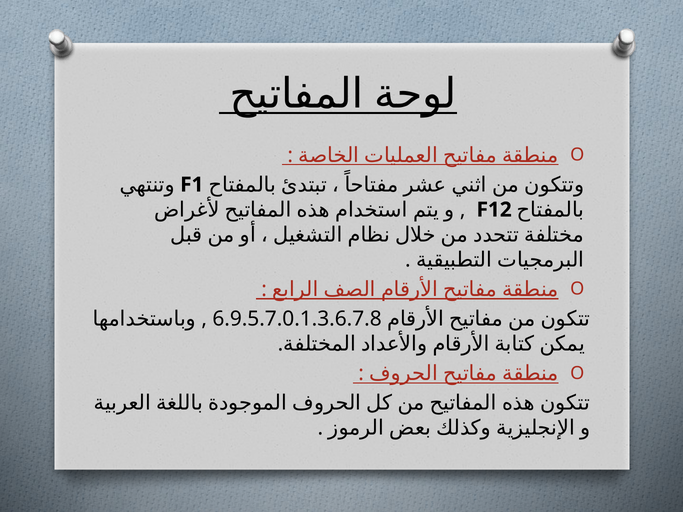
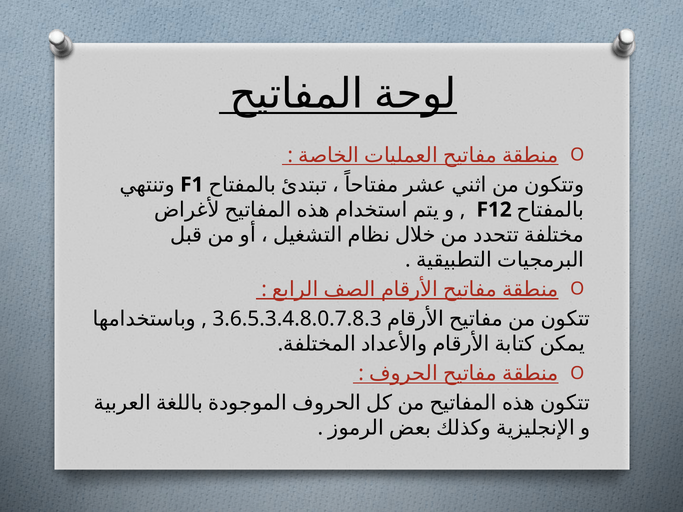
6.9.5.7.0.1.3.6.7.8: 6.9.5.7.0.1.3.6.7.8 -> 3.6.5.3.4.8.0.7.8.3 (297, 319)
